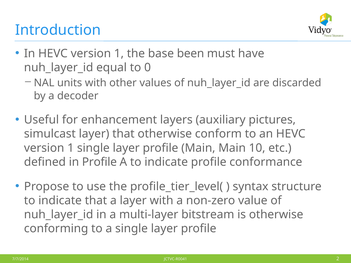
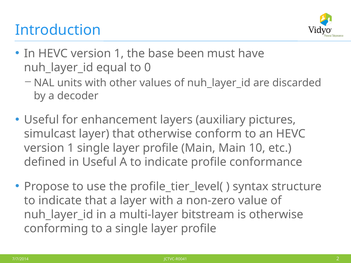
in Profile: Profile -> Useful (99, 162)
